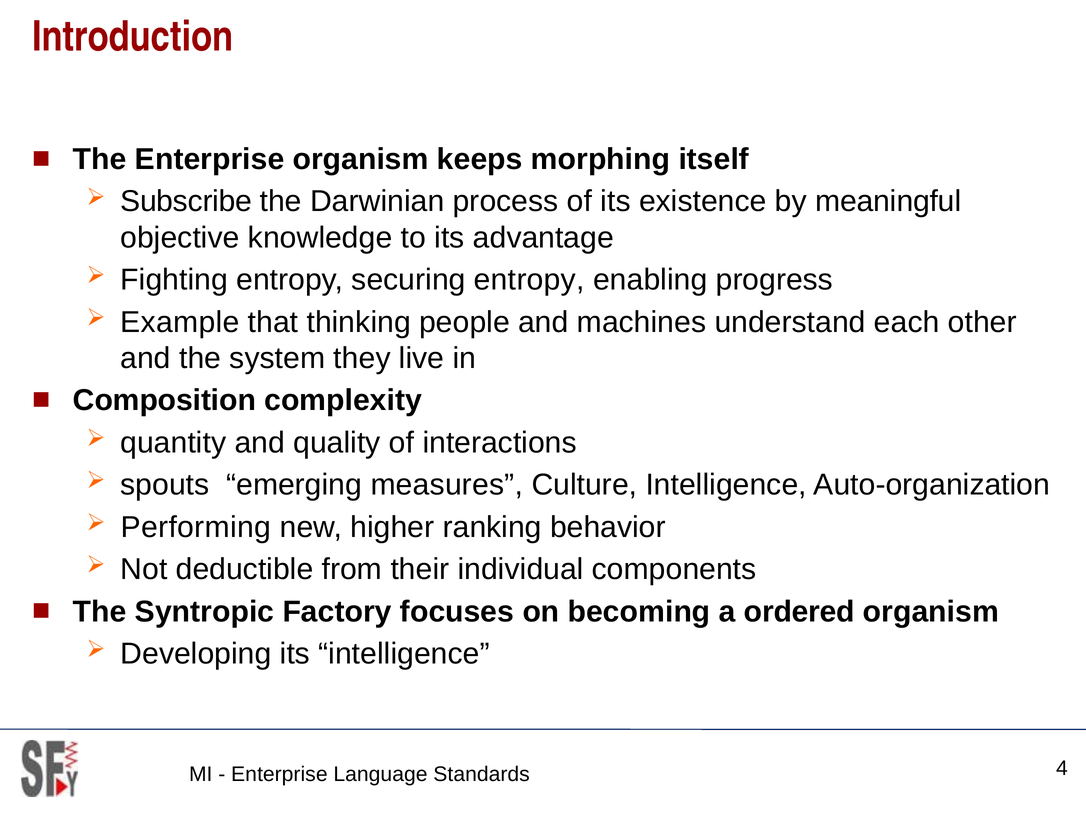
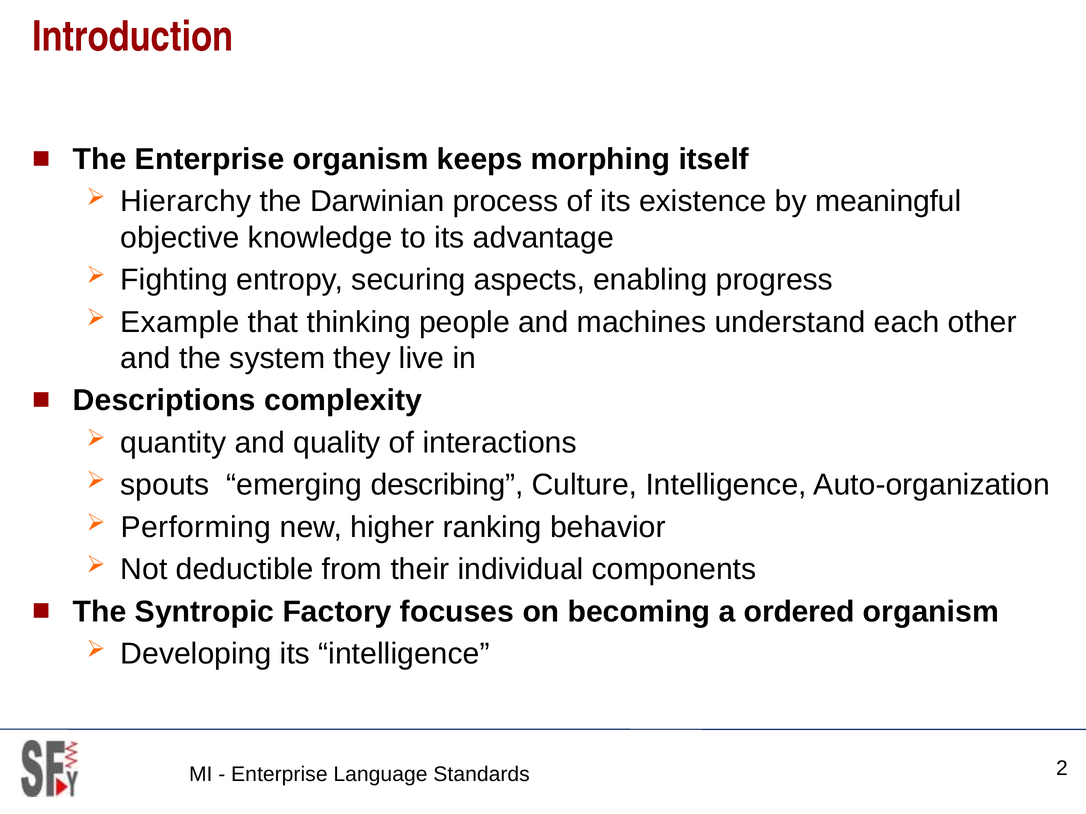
Subscribe: Subscribe -> Hierarchy (186, 202)
securing entropy: entropy -> aspects (529, 280)
Composition: Composition -> Descriptions (164, 401)
measures: measures -> describing (447, 485)
4: 4 -> 2 (1062, 769)
